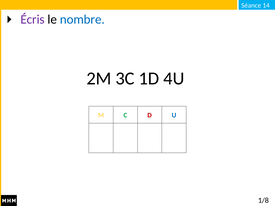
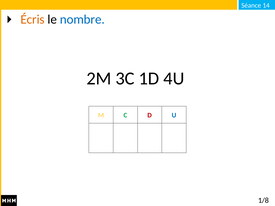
Écris colour: purple -> orange (33, 19)
